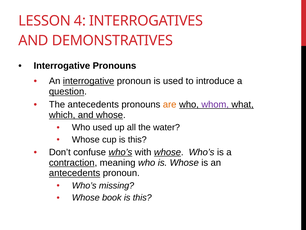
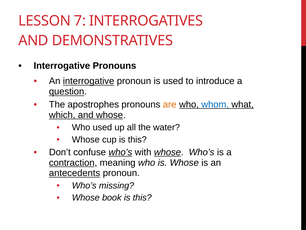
4: 4 -> 7 (80, 21)
The antecedents: antecedents -> apostrophes (93, 104)
whom colour: purple -> blue (215, 104)
